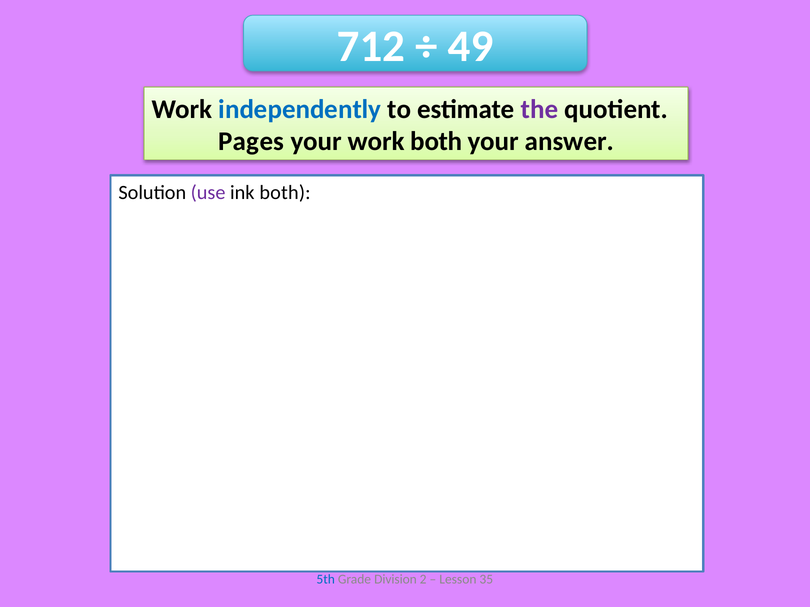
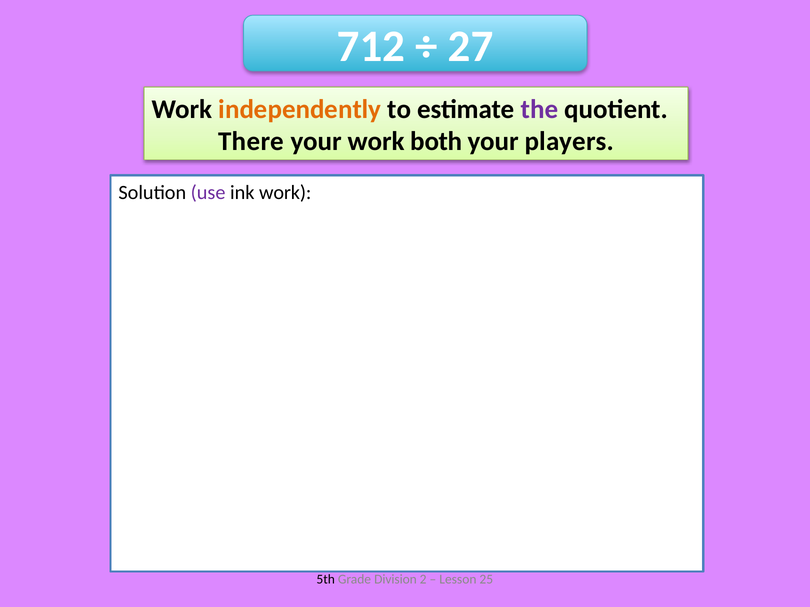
49: 49 -> 27 (471, 46)
independently colour: blue -> orange (300, 109)
Pages: Pages -> There (251, 142)
answer: answer -> players (569, 142)
ink both: both -> work (285, 193)
5th colour: blue -> black (326, 580)
35: 35 -> 25 (486, 580)
